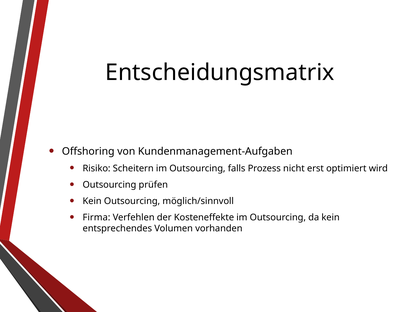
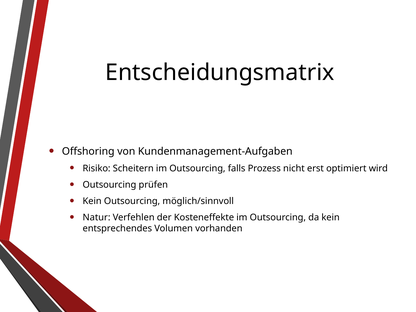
Firma: Firma -> Natur (97, 218)
